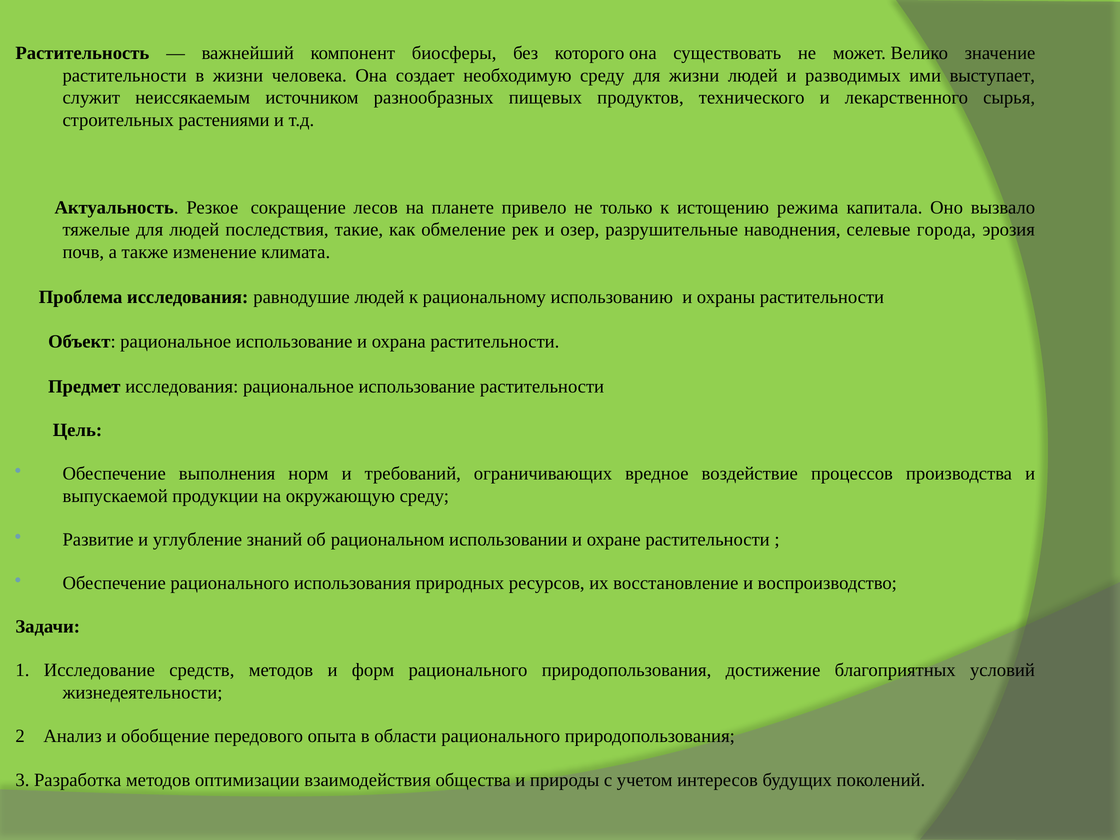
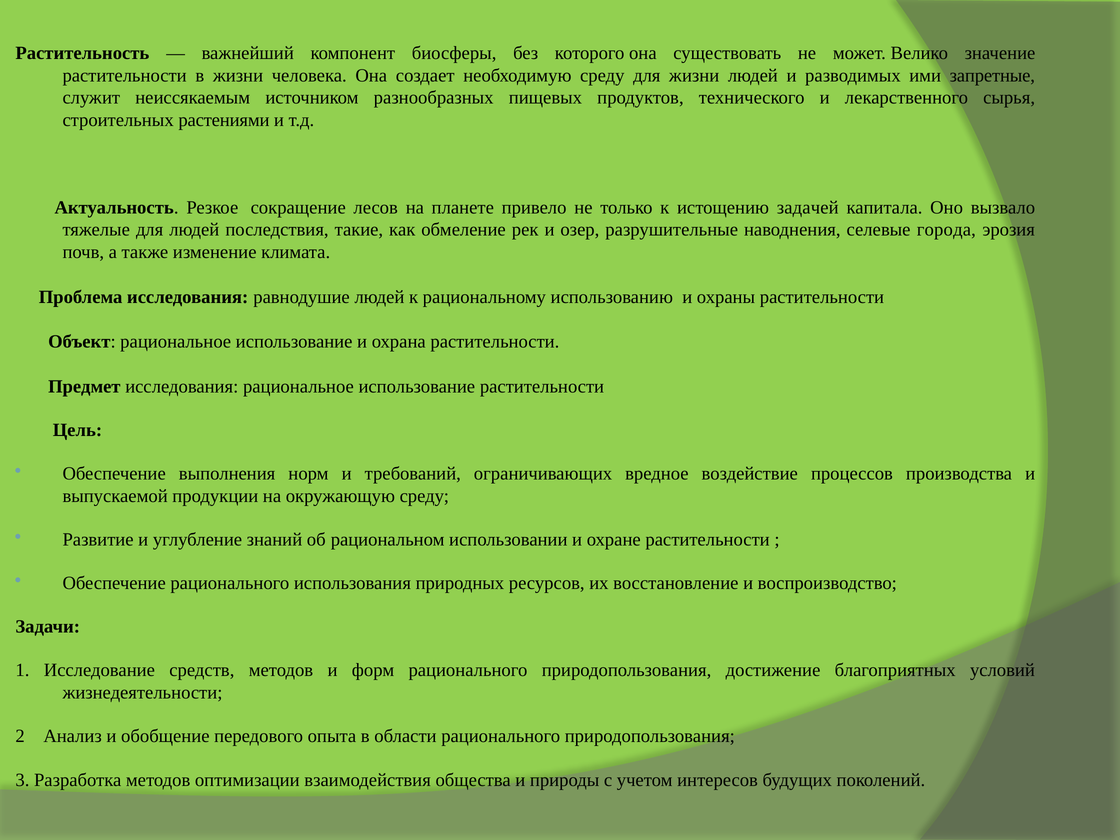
выступает: выступает -> запретные (992, 75)
режима: режима -> задачей (808, 207)
